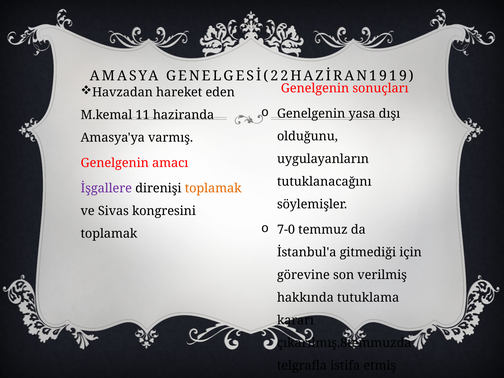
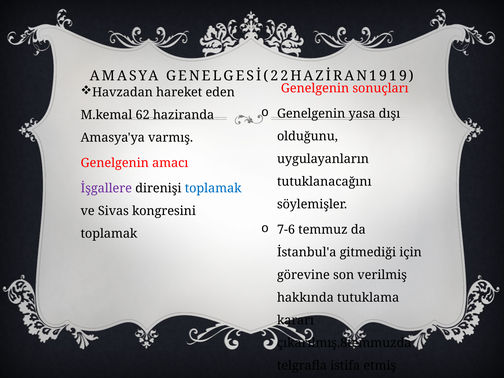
11: 11 -> 62 (143, 115)
toplamak colour: orange -> blue (213, 188)
7-0: 7-0 -> 7-6 (286, 230)
